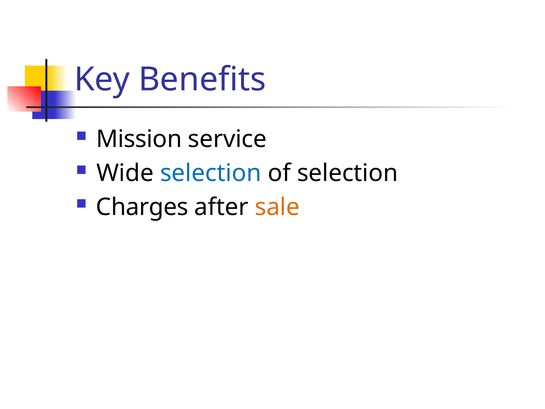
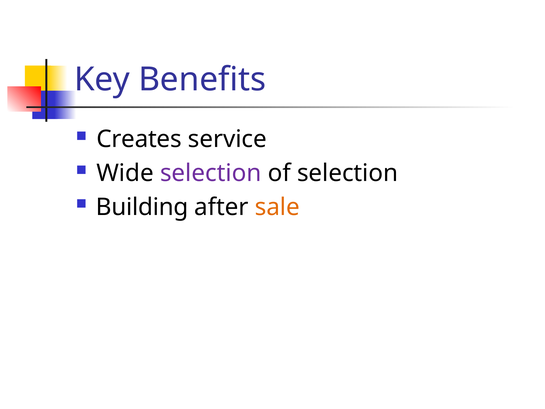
Mission: Mission -> Creates (139, 139)
selection colour: blue -> purple (211, 173)
Charges: Charges -> Building (142, 207)
